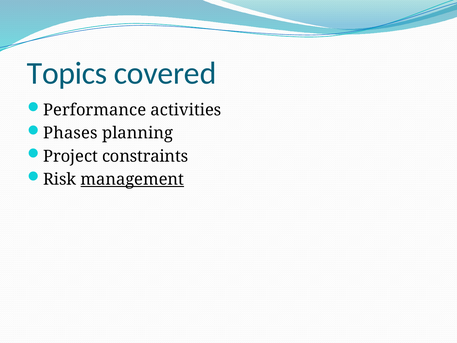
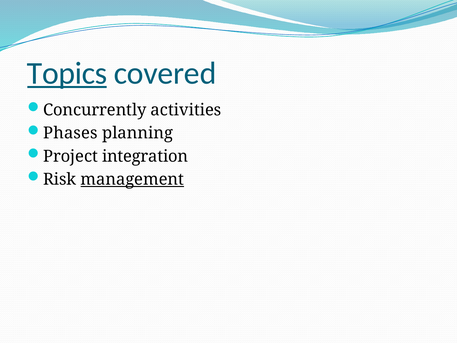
Topics underline: none -> present (67, 73)
Performance: Performance -> Concurrently (95, 110)
constraints: constraints -> integration (145, 156)
